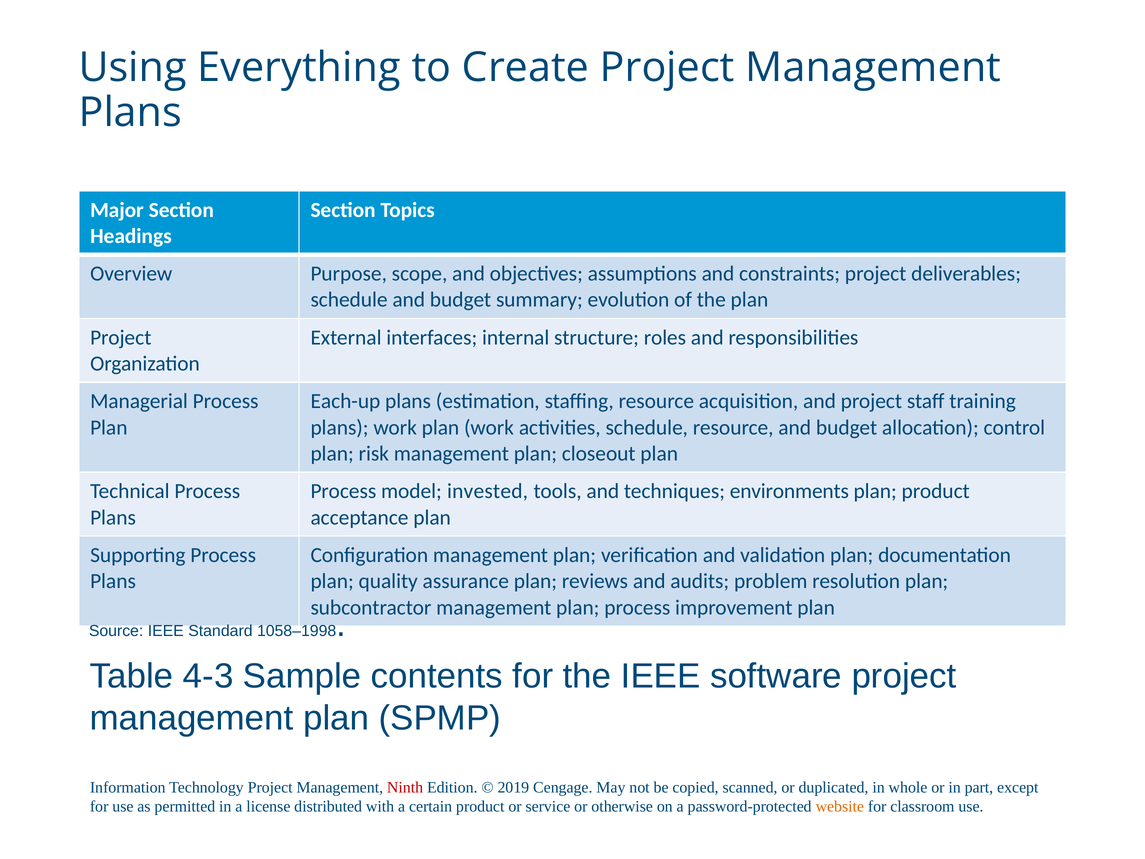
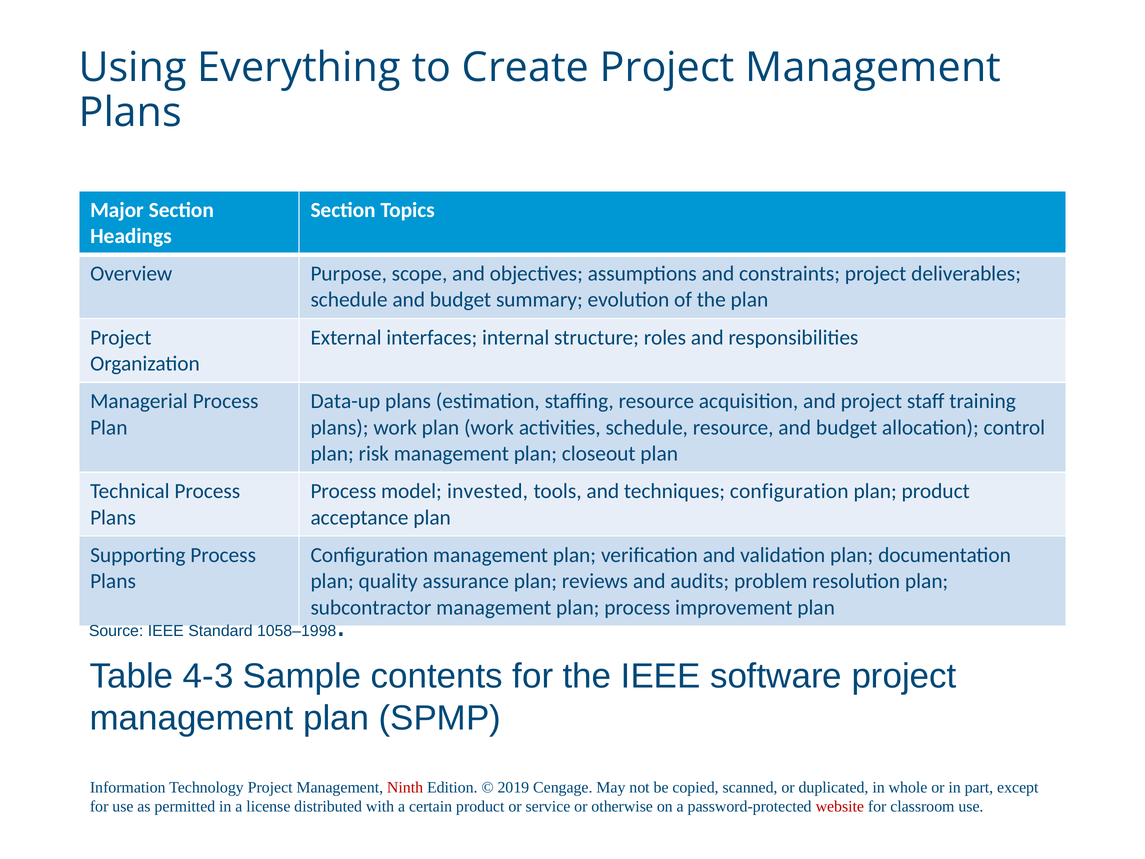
Each-up: Each-up -> Data-up (345, 401)
techniques environments: environments -> configuration (789, 491)
website colour: orange -> red (840, 806)
